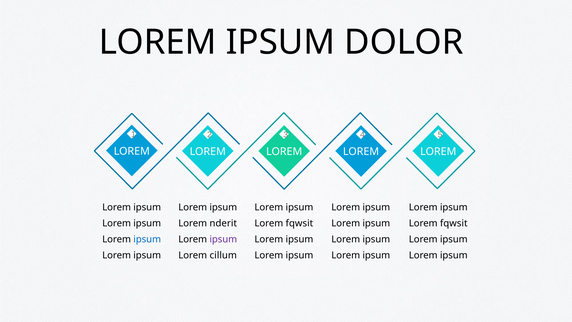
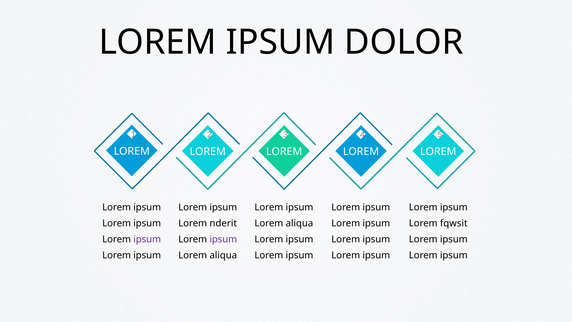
fqwsit: fqwsit -> aliqua (299, 223)
ipsum colour: blue -> purple (147, 239)
cillum: cillum -> aliqua (223, 255)
